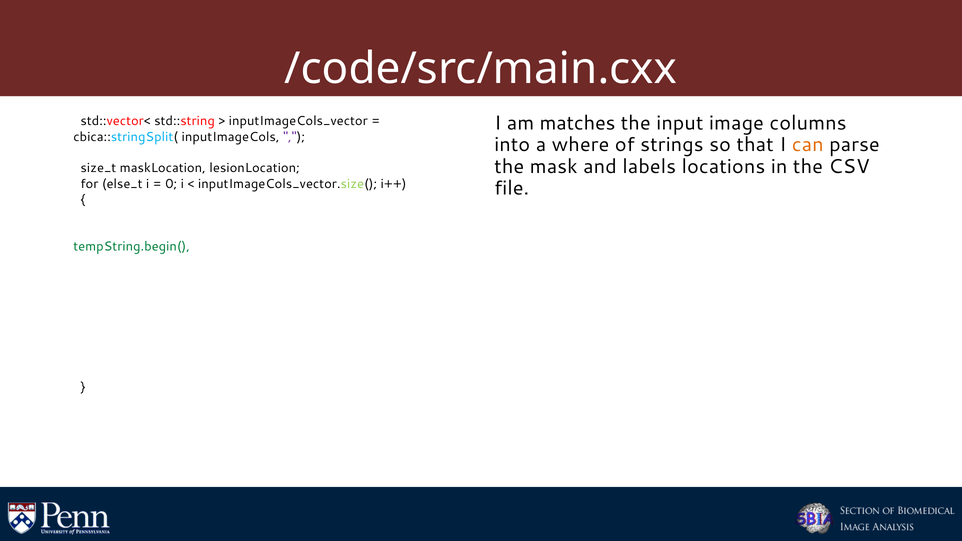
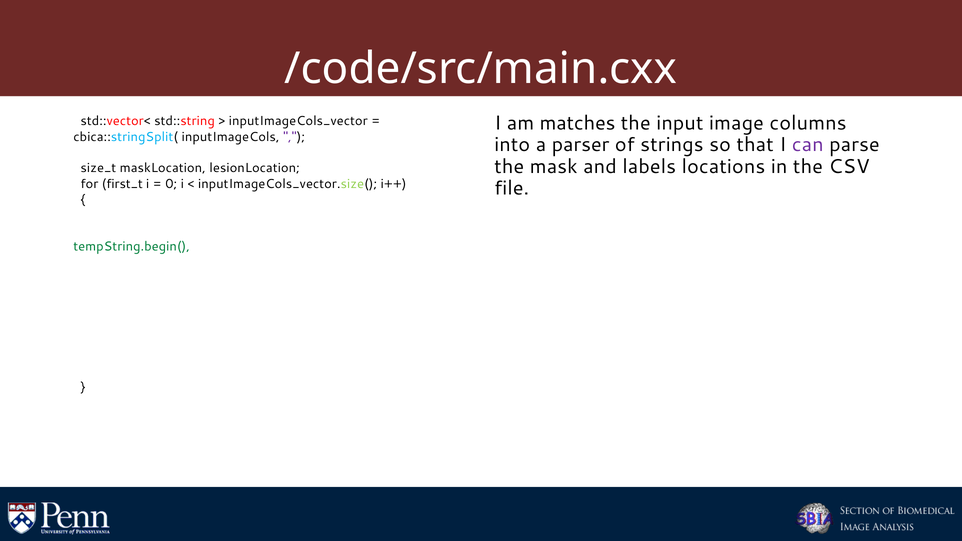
where: where -> parser (581, 145)
can colour: orange -> purple (808, 145)
else_t: else_t -> first_t (122, 184)
